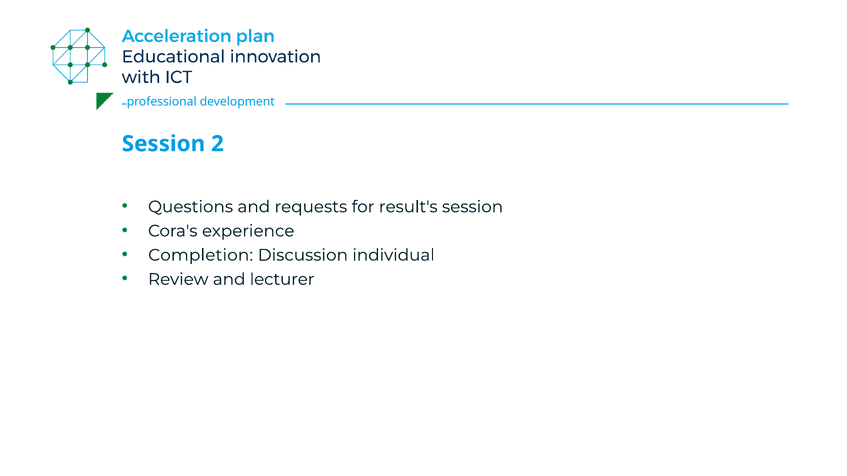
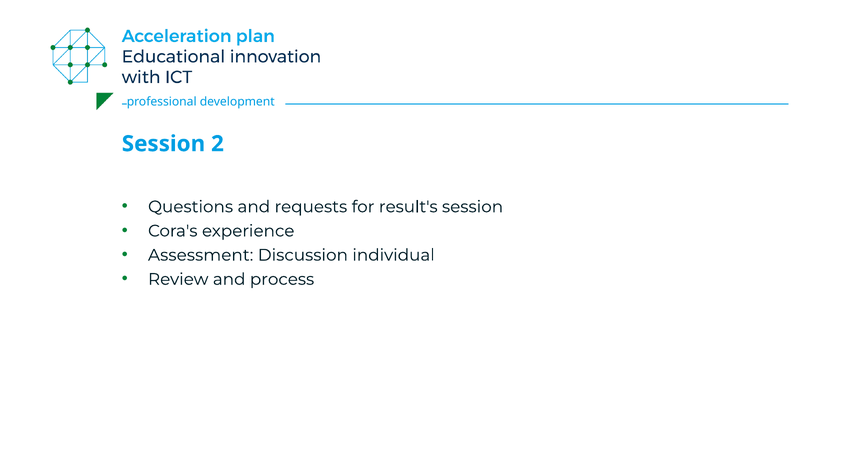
Completion: Completion -> Assessment (201, 255)
lecturer: lecturer -> process (282, 280)
